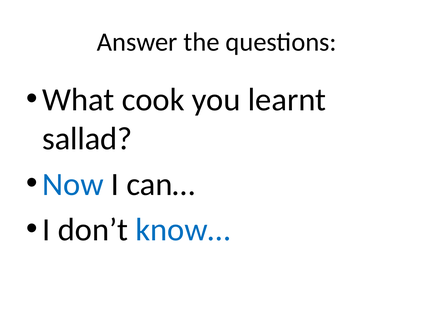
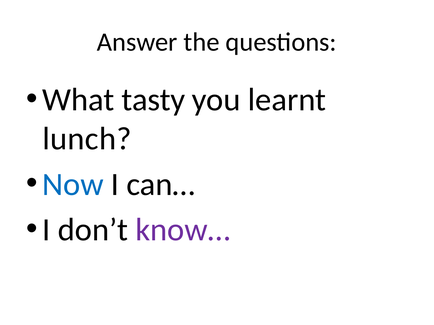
cook: cook -> tasty (153, 100)
sallad: sallad -> lunch (87, 139)
know… colour: blue -> purple (183, 230)
